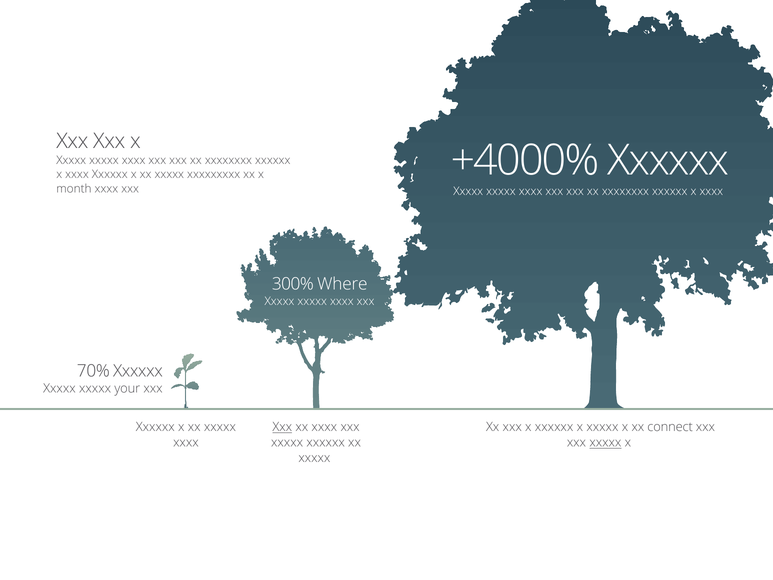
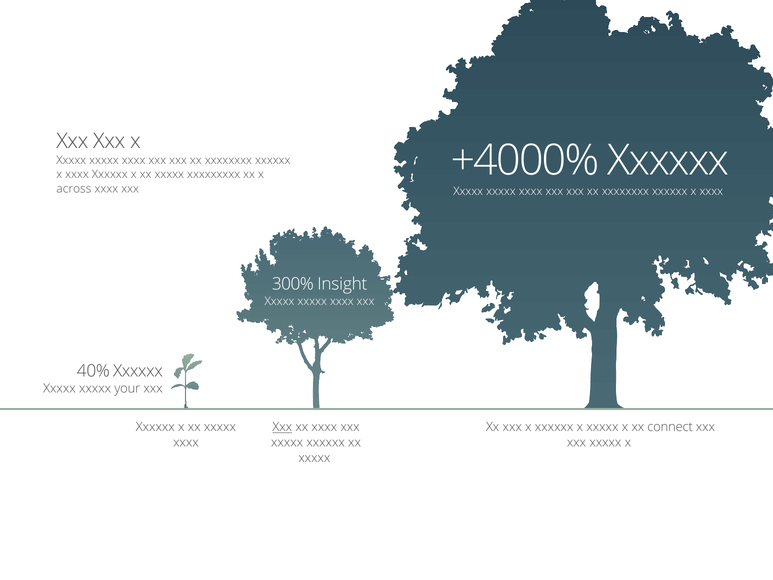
month: month -> across (74, 189)
Where: Where -> Insight (342, 284)
70%: 70% -> 40% (93, 371)
xxxxx underline: present -> none (605, 443)
